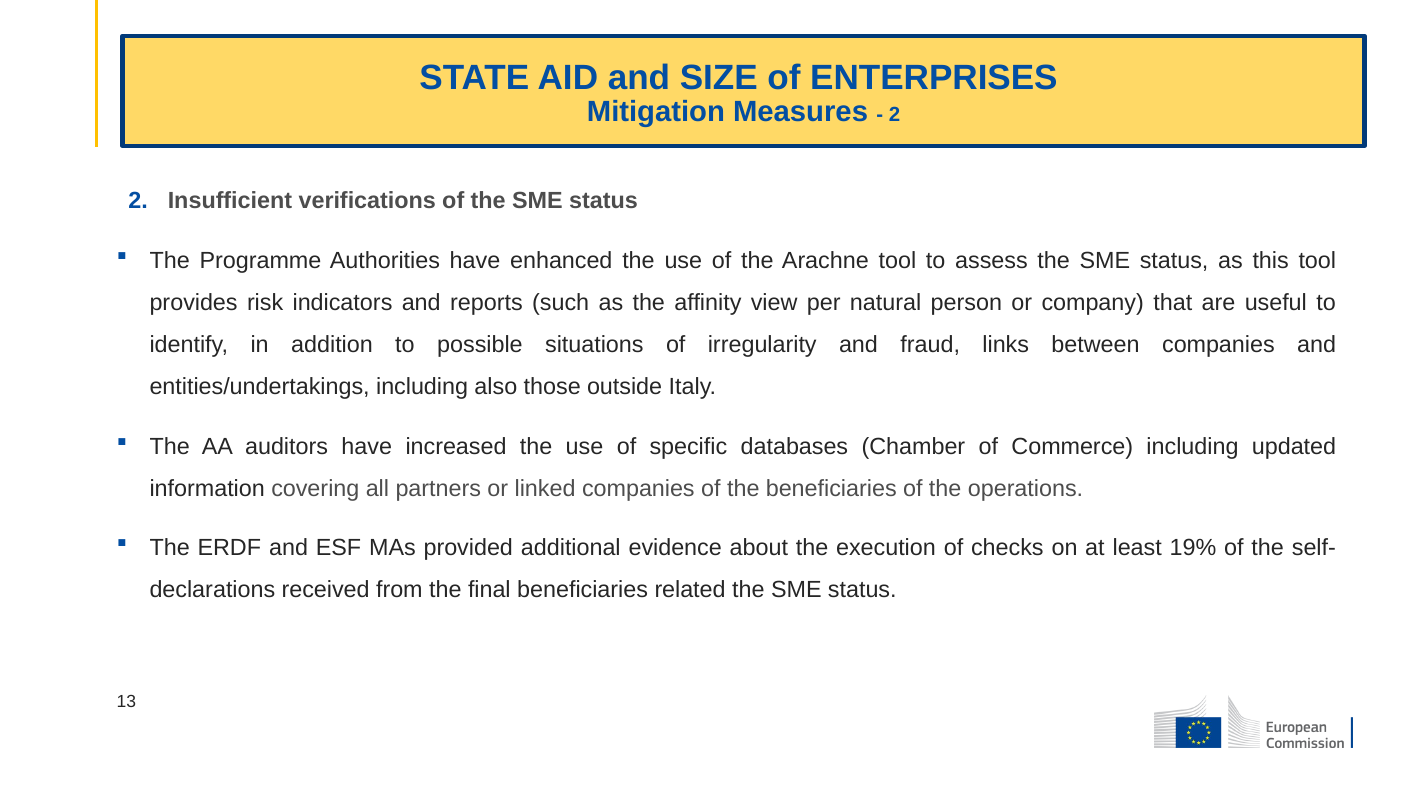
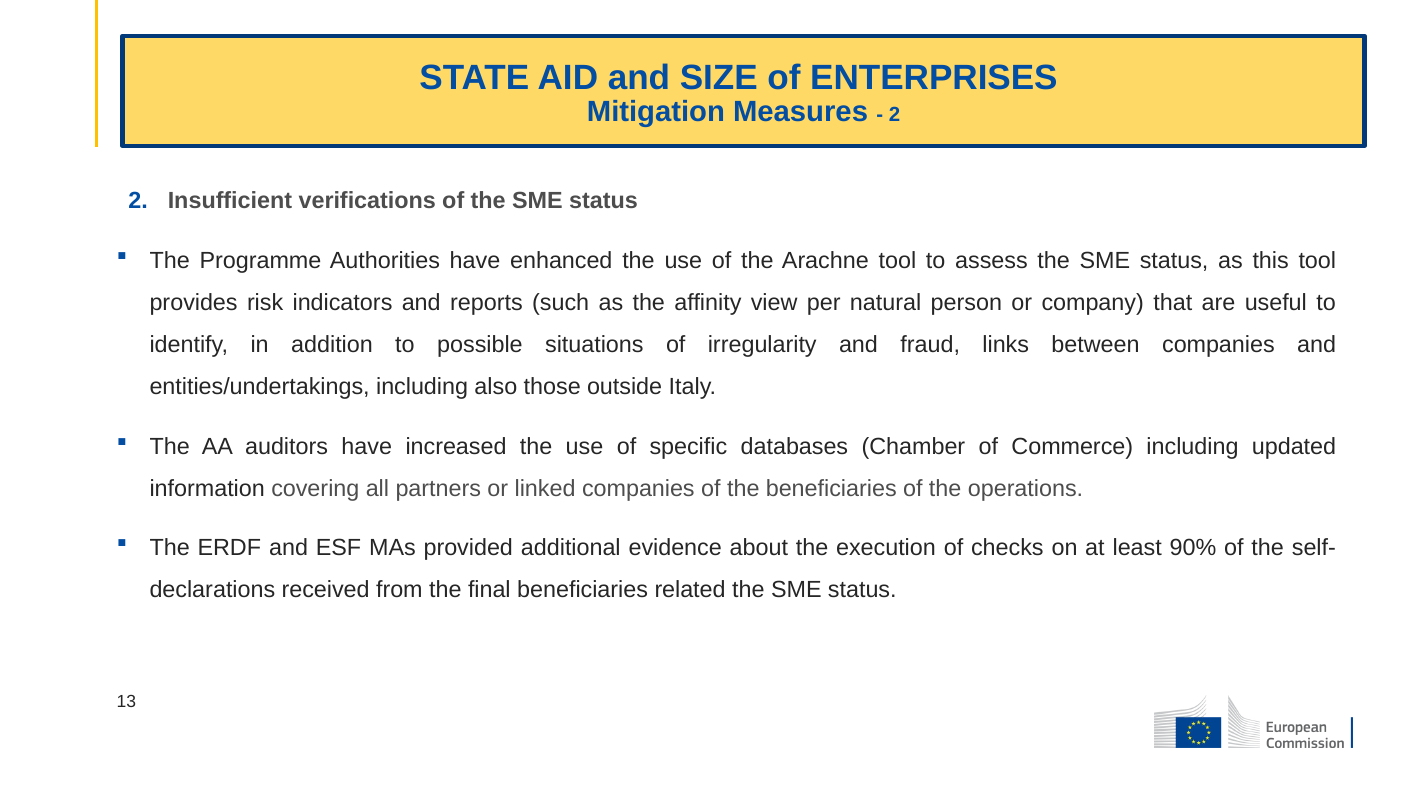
19%: 19% -> 90% (1193, 548)
